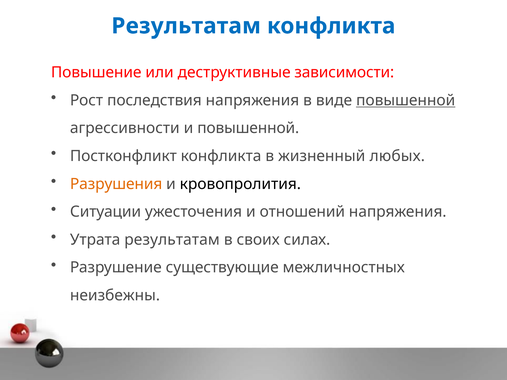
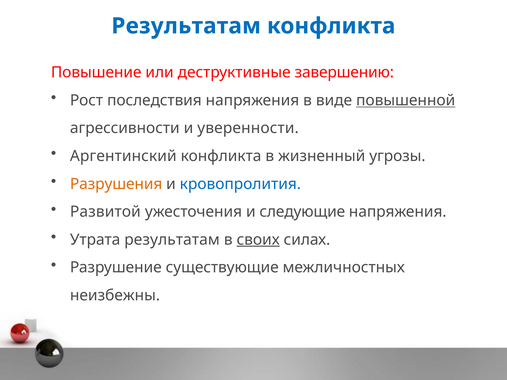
зависимости: зависимости -> завершению (344, 73)
и повышенной: повышенной -> уверенности (248, 128)
Постконфликт: Постконфликт -> Аргентинский (123, 156)
любых: любых -> угрозы (397, 156)
кровопролития colour: black -> blue (240, 184)
Ситуации: Ситуации -> Развитой (105, 212)
отношений: отношений -> следующие (302, 212)
своих underline: none -> present (258, 240)
